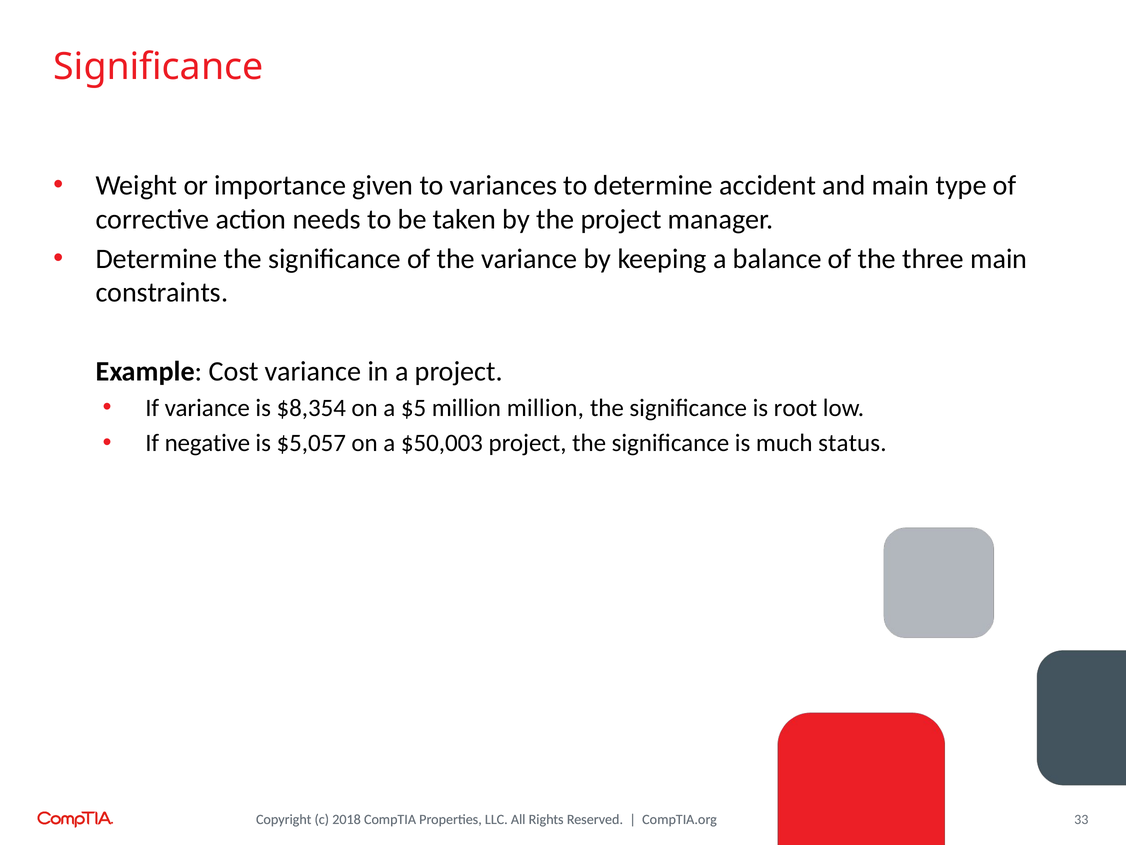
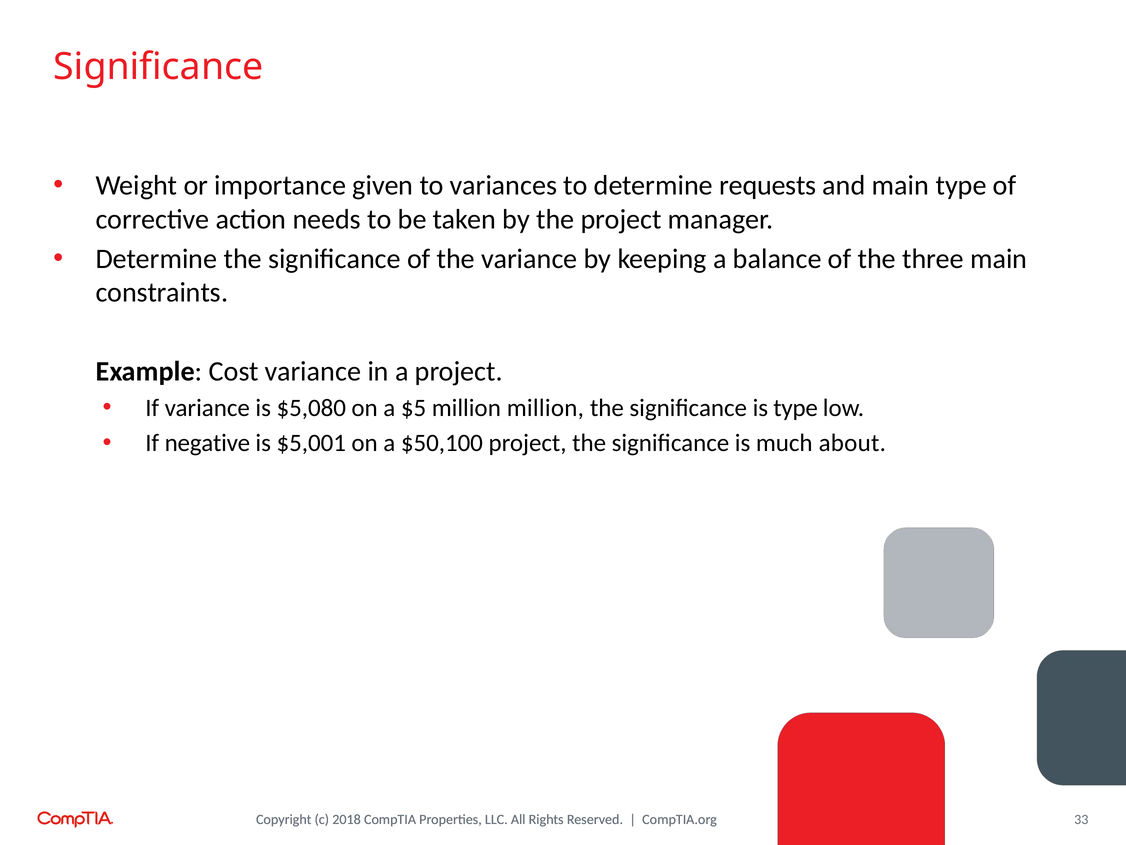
accident: accident -> requests (768, 185)
$8,354: $8,354 -> $5,080 (311, 408)
is root: root -> type (796, 408)
$5,057: $5,057 -> $5,001 (311, 443)
$50,003: $50,003 -> $50,100 (442, 443)
status: status -> about (852, 443)
